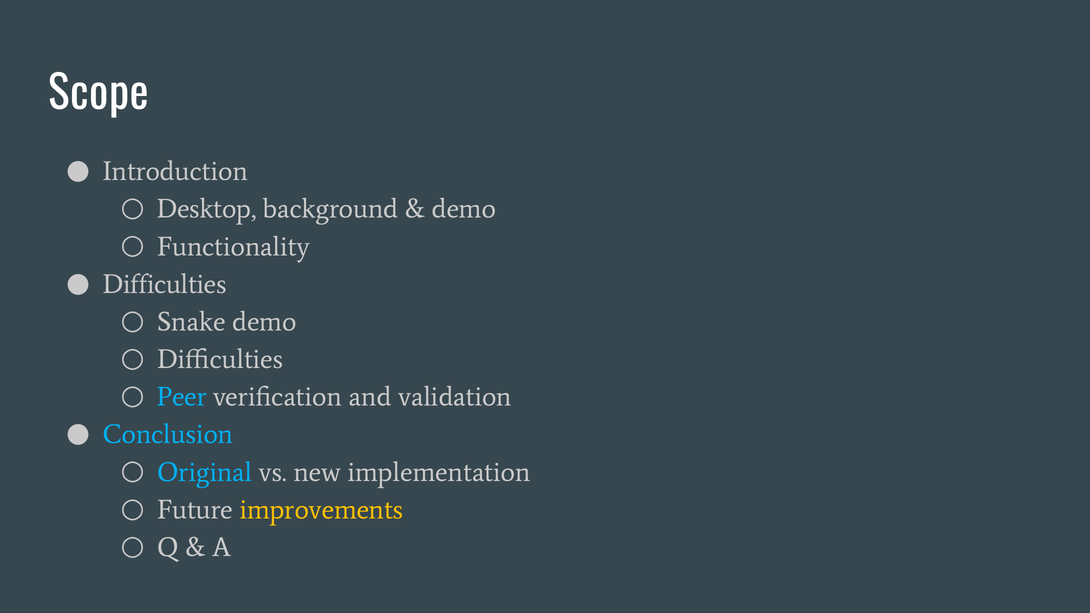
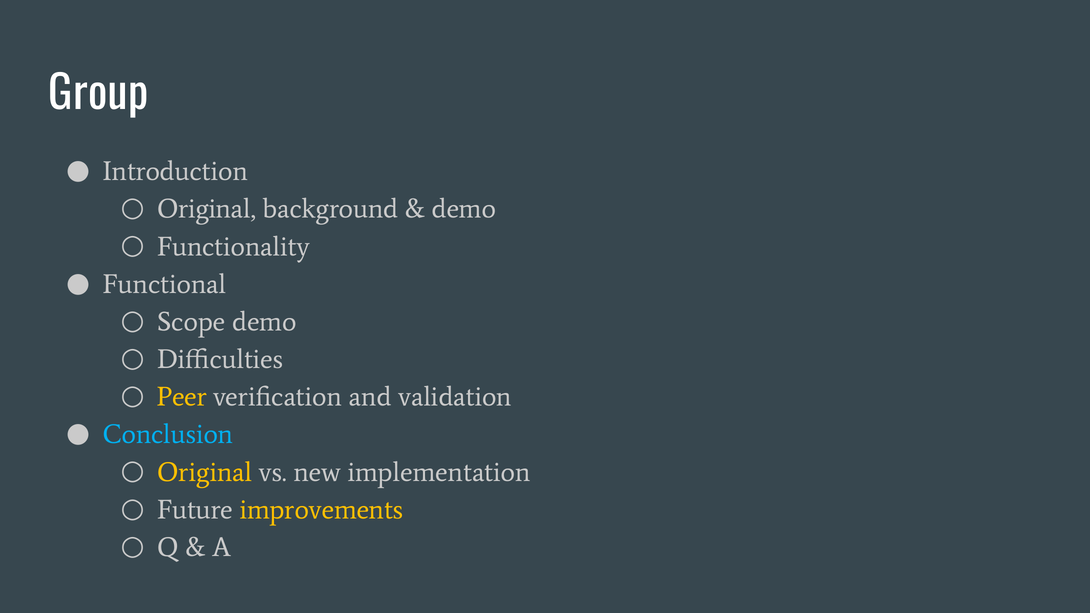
Scope: Scope -> Group (99, 94)
Desktop: Desktop -> Original (207, 209)
Difficulties: Difficulties -> Functional (164, 284)
Snake: Snake -> Scope (191, 322)
Peer colour: light blue -> yellow (182, 397)
Original colour: light blue -> yellow (205, 472)
